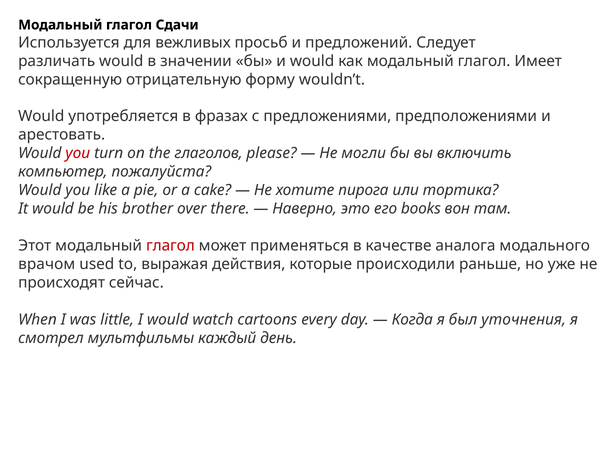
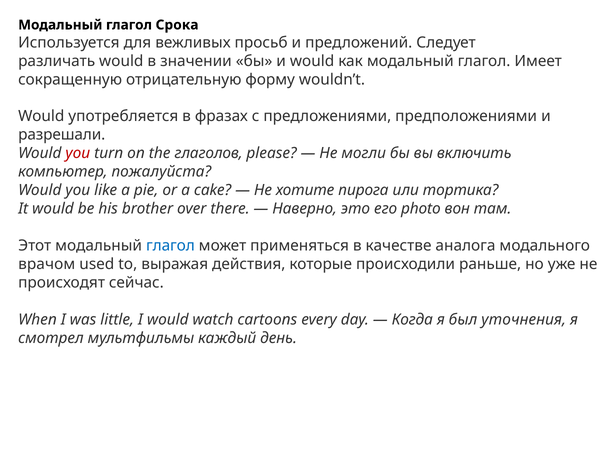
Сдачи: Сдачи -> Срока (177, 25)
арестовать: арестовать -> разрешали (62, 135)
books: books -> photo (421, 209)
глагол colour: red -> blue (170, 246)
